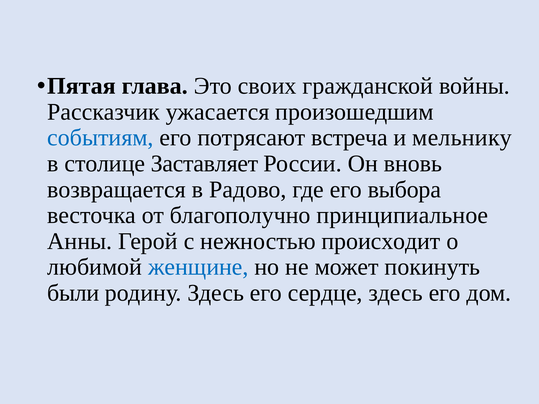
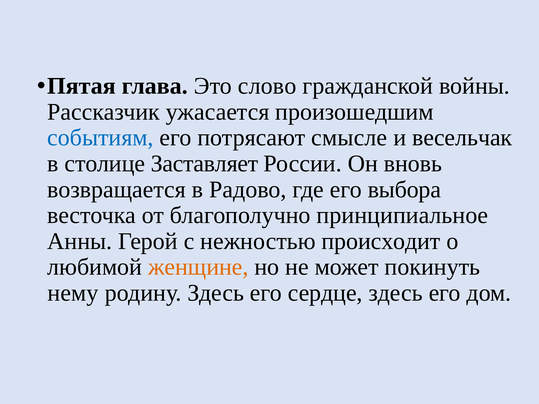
своих: своих -> слово (267, 86)
встреча: встреча -> смысле (349, 138)
мельнику: мельнику -> весельчак (462, 138)
женщине colour: blue -> orange (198, 267)
были: были -> нему (73, 293)
